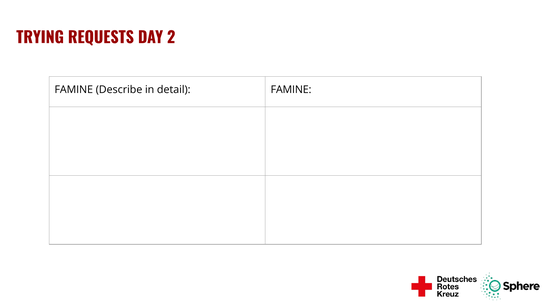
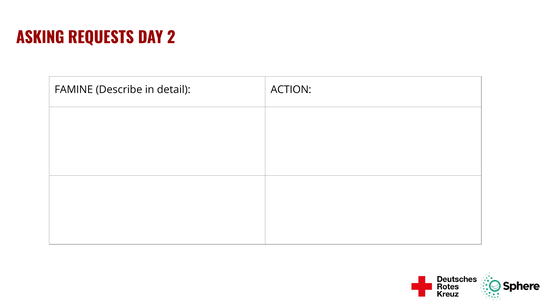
TRYING: TRYING -> ASKING (40, 38)
detail FAMINE: FAMINE -> ACTION (291, 90)
